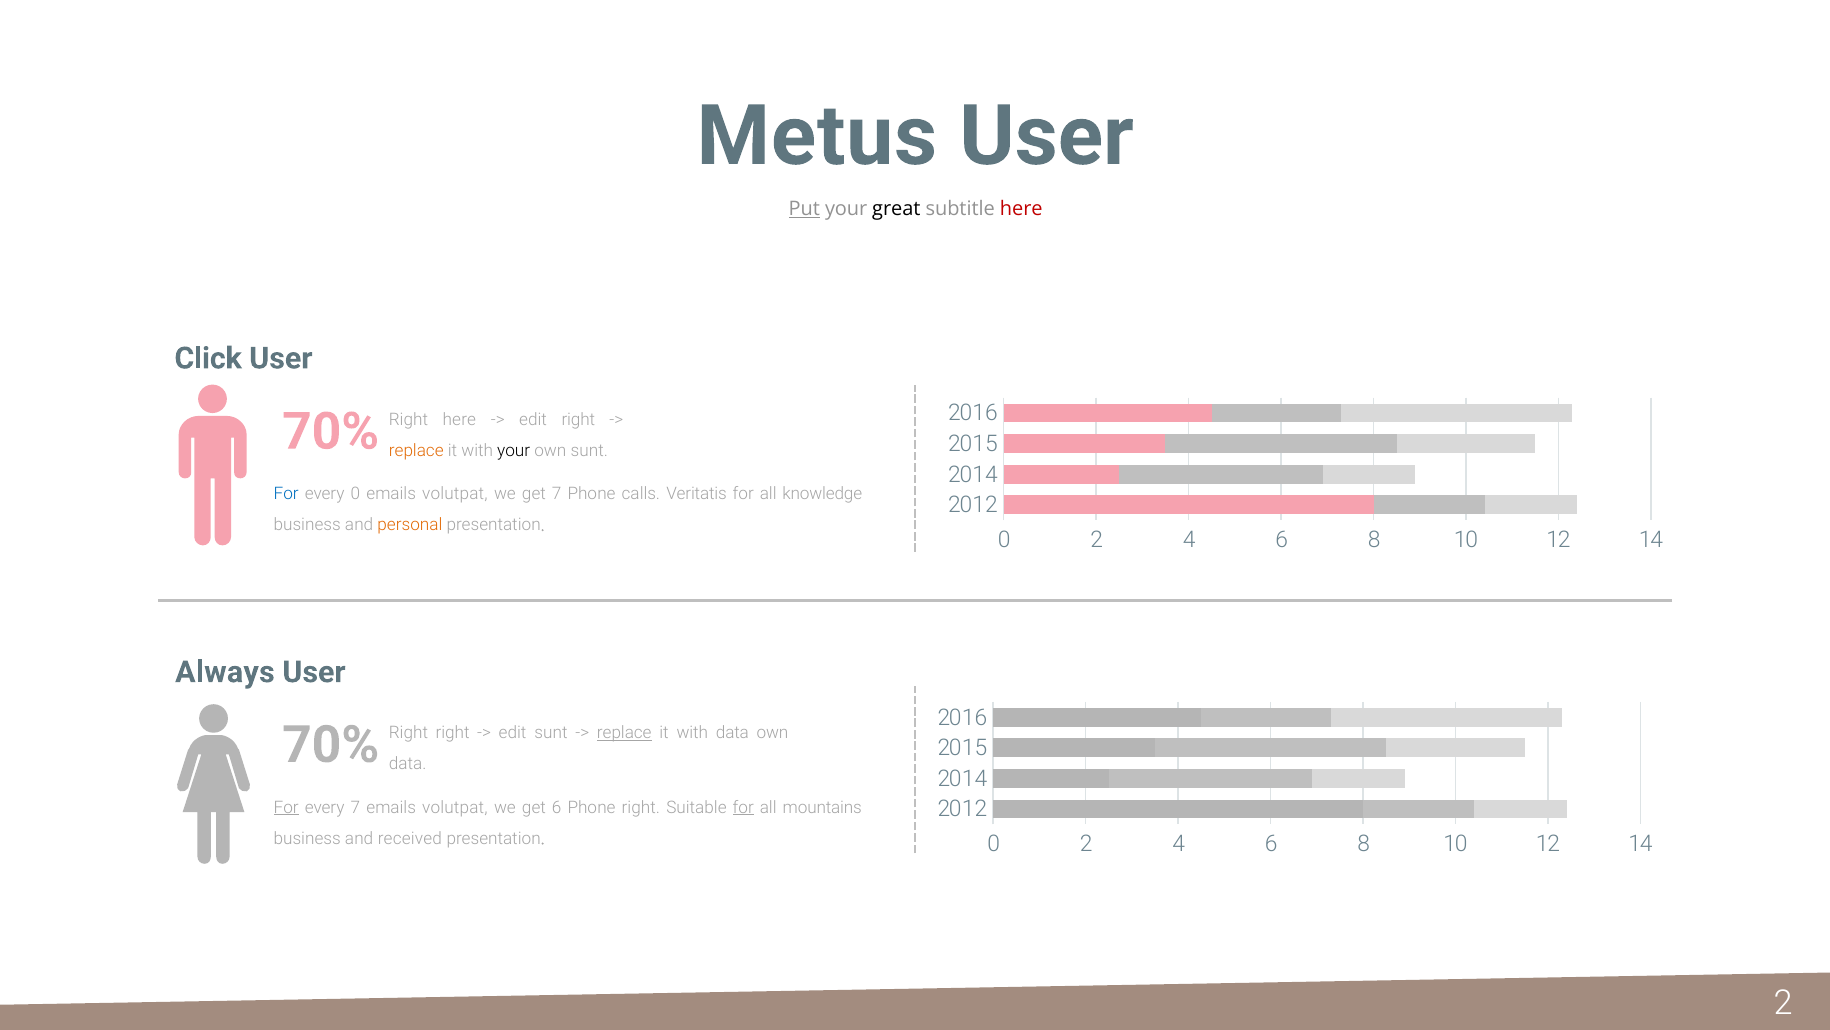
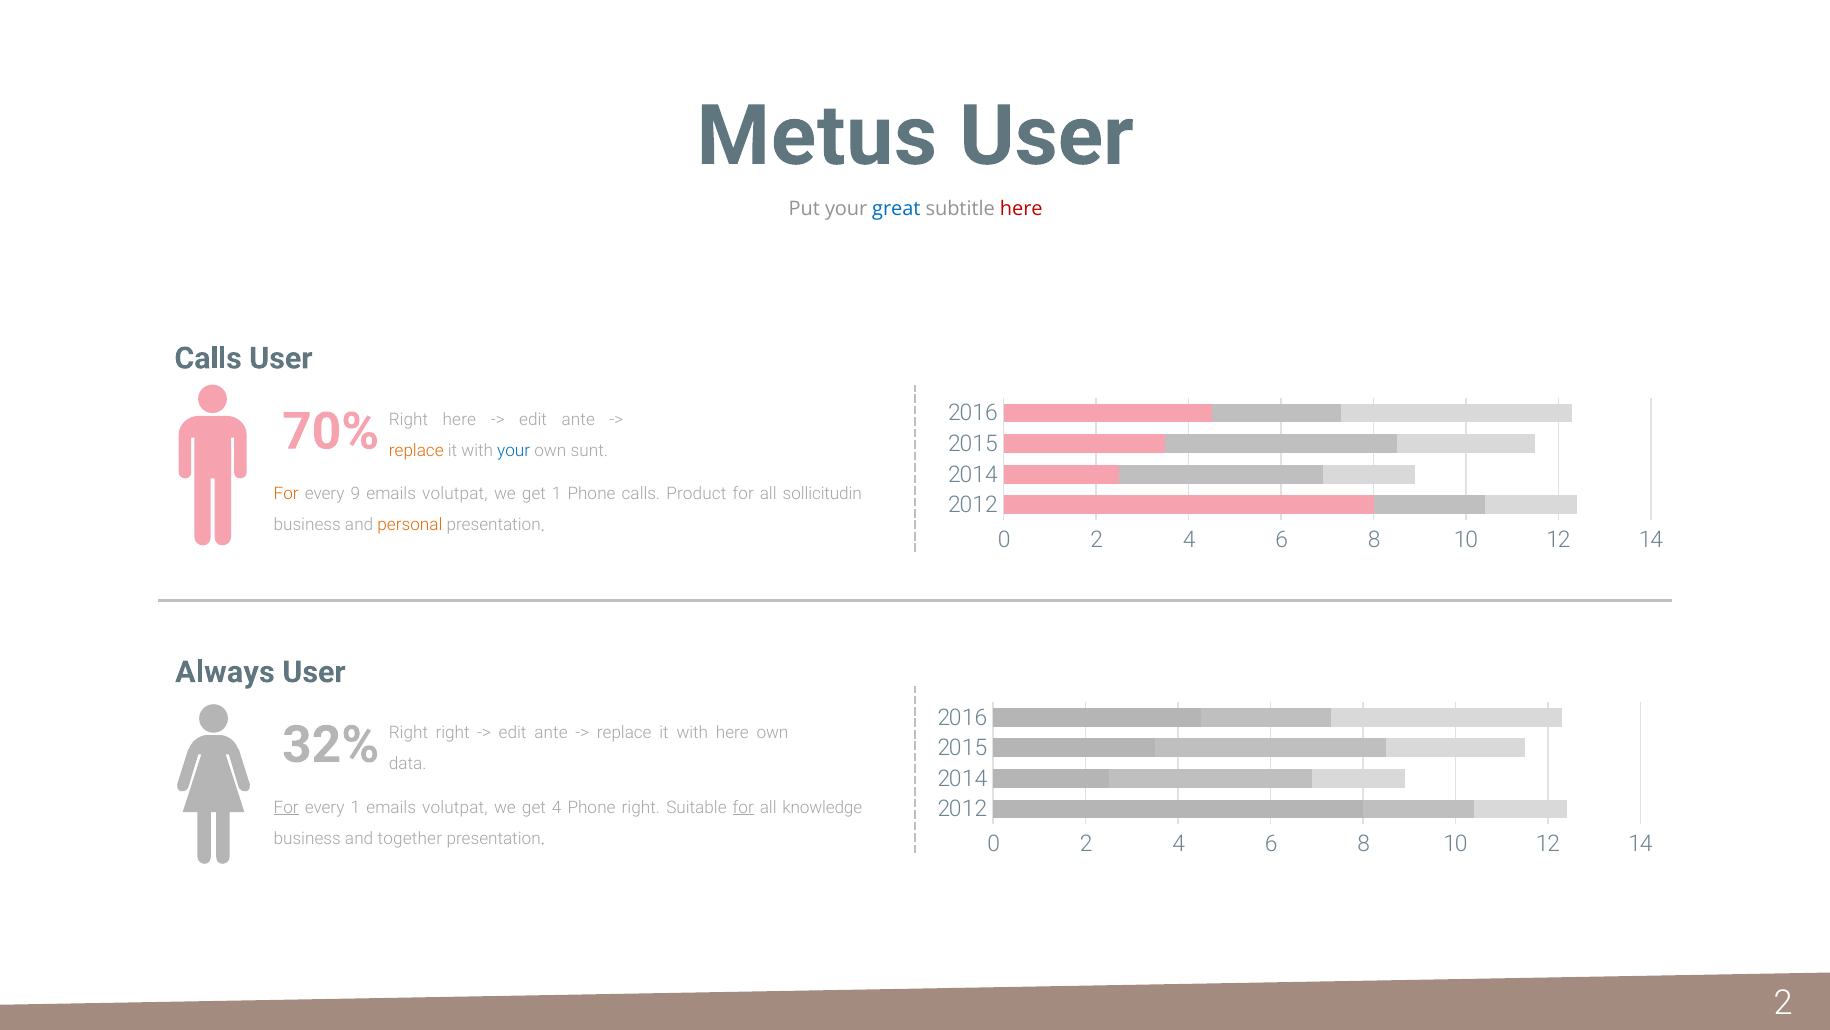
Put underline: present -> none (804, 209)
great colour: black -> blue (896, 209)
Click: Click -> Calls (208, 358)
right: right -> ante (578, 419)
your colour: black -> blue (514, 450)
For colour: blue -> orange (286, 494)
every 0: 0 -> 9 (355, 494)
get 7: 7 -> 1 (557, 494)
Veritatis: Veritatis -> Product (696, 494)
knowledge: knowledge -> sollicitudin (822, 494)
70%: 70% -> 32% (331, 745)
sunt: sunt -> ante (551, 732)
replace underline: present -> none (624, 732)
with data: data -> here (732, 732)
every 7: 7 -> 1 (355, 807)
get 6: 6 -> 4 (557, 807)
mountains: mountains -> knowledge (822, 807)
received: received -> together (410, 838)
